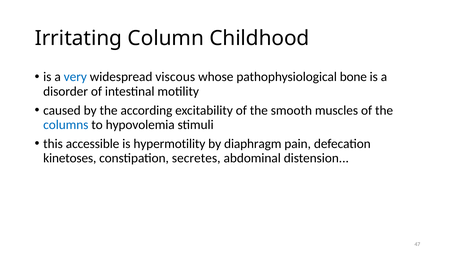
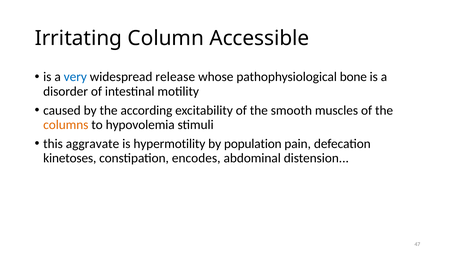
Childhood: Childhood -> Accessible (259, 38)
viscous: viscous -> release (175, 77)
columns colour: blue -> orange (66, 125)
accessible: accessible -> aggravate (93, 144)
diaphragm: diaphragm -> population (253, 144)
secretes: secretes -> encodes (196, 158)
